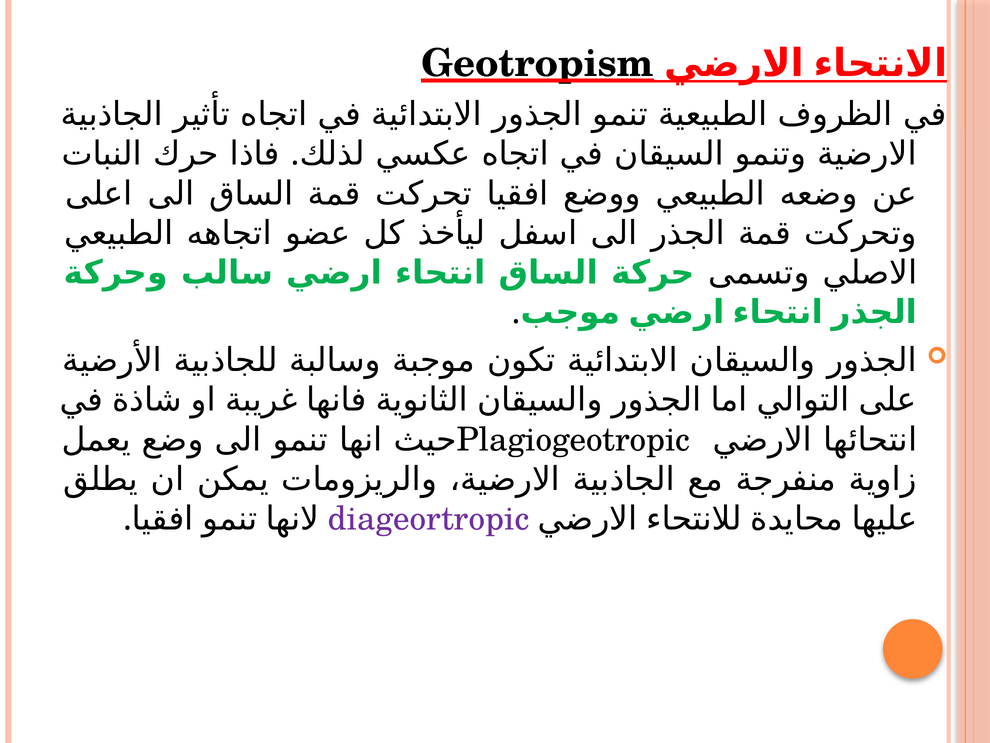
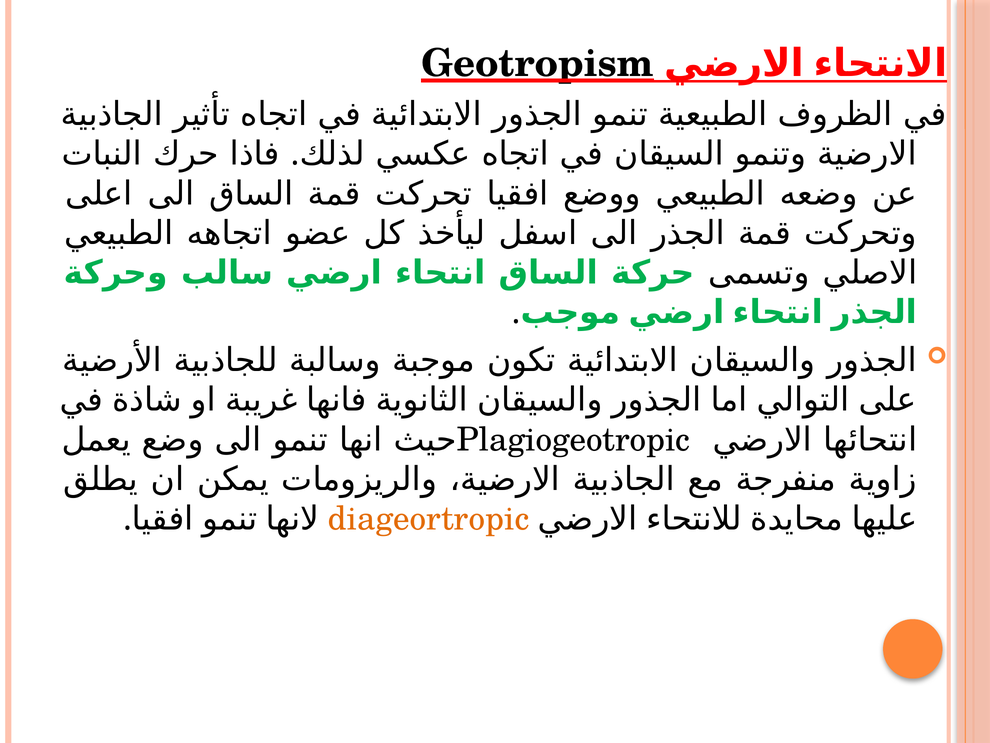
diageortropic colour: purple -> orange (429, 519)
